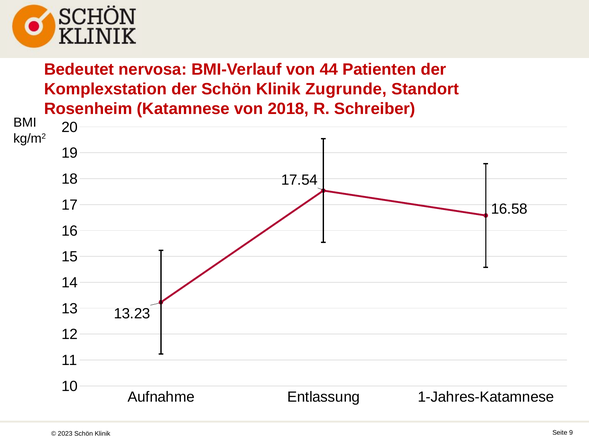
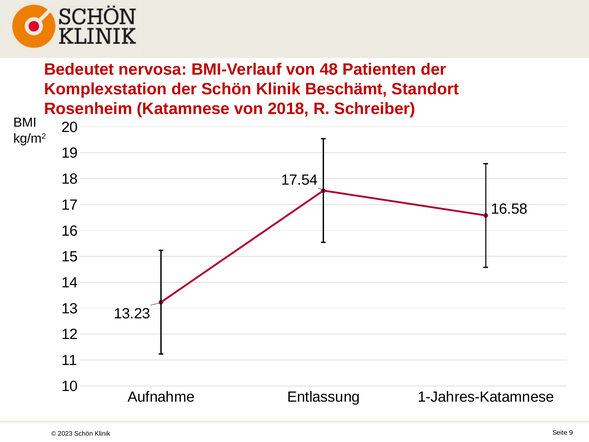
44: 44 -> 48 (329, 69)
Zugrunde: Zugrunde -> Beschämt (346, 89)
